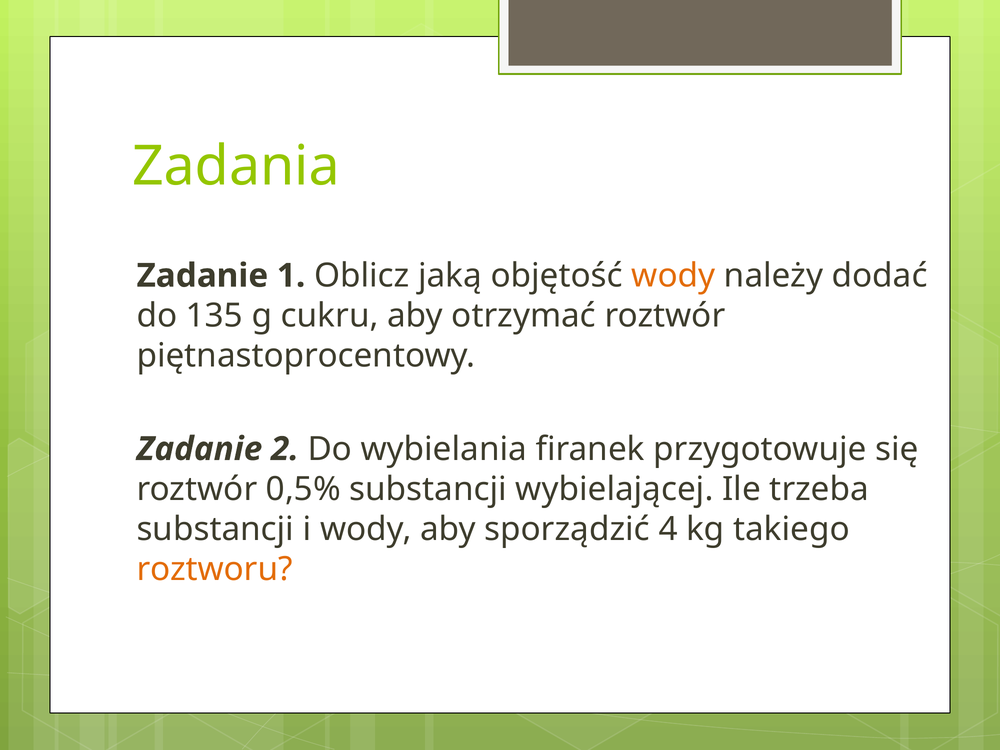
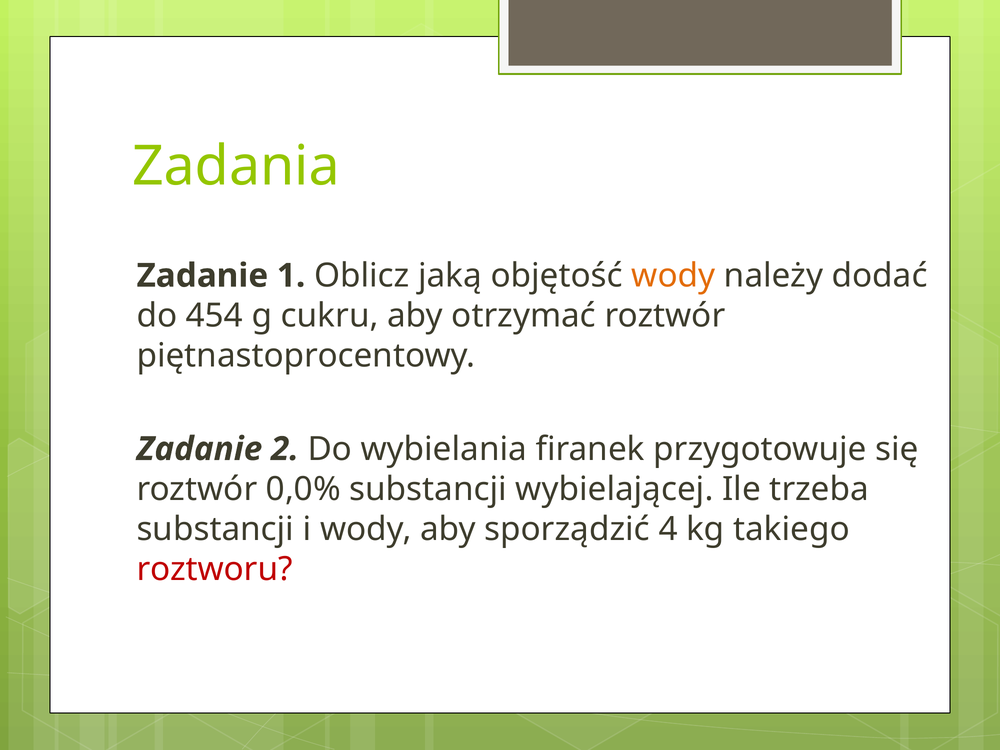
135: 135 -> 454 (214, 316)
0,5%: 0,5% -> 0,0% (303, 489)
roztworu colour: orange -> red (215, 569)
